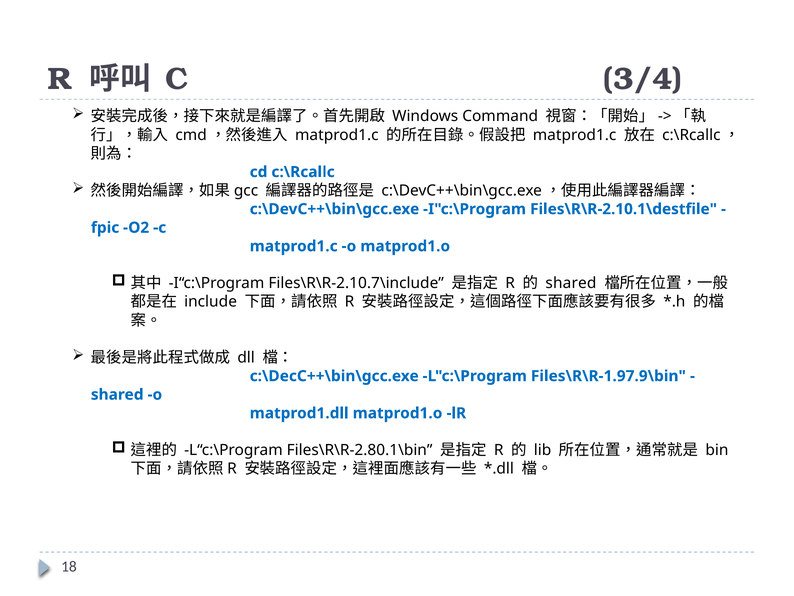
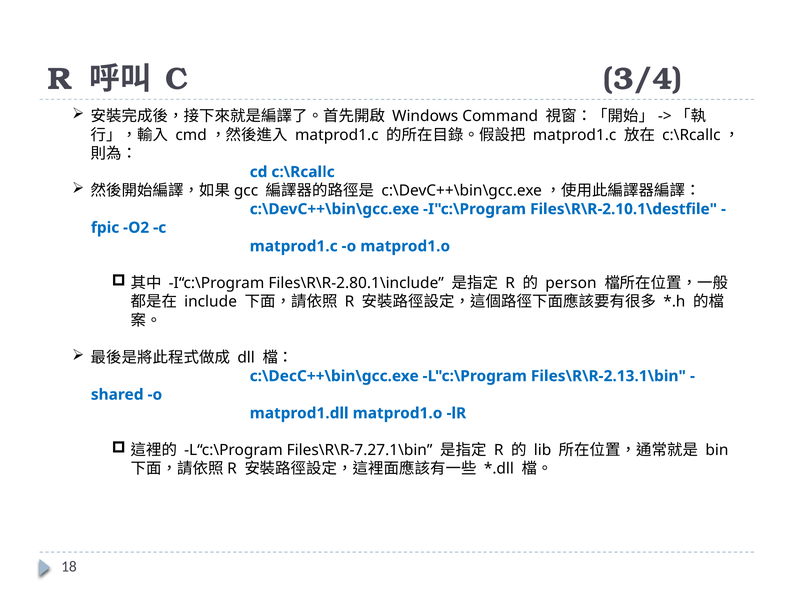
Files\R\R-2.10.7\include: Files\R\R-2.10.7\include -> Files\R\R-2.80.1\include (356, 283)
shared: shared -> person (571, 283)
Files\R\R-1.97.9\bin: Files\R\R-1.97.9\bin -> Files\R\R-2.13.1\bin (608, 376)
Files\R\R-2.80.1\bin: Files\R\R-2.80.1\bin -> Files\R\R-7.27.1\bin (360, 450)
